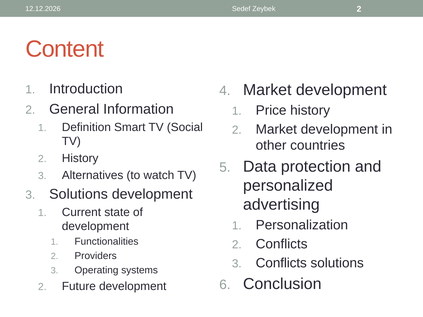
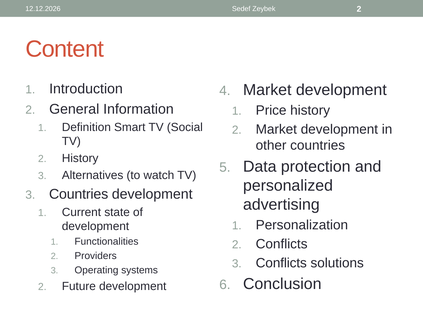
Solutions: Solutions -> Countries (79, 194)
